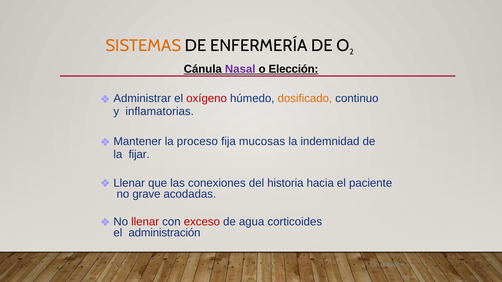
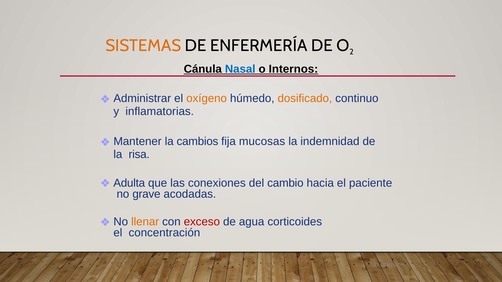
Nasal colour: purple -> blue (240, 69)
Elección: Elección -> Internos (293, 69)
oxígeno colour: red -> orange (207, 99)
proceso: proceso -> cambios (197, 142)
fijar: fijar -> risa (139, 155)
Llenar: Llenar -> Adulta (129, 183)
historia: historia -> cambio (285, 183)
llenar colour: red -> orange (145, 222)
administración: administración -> concentración (164, 233)
